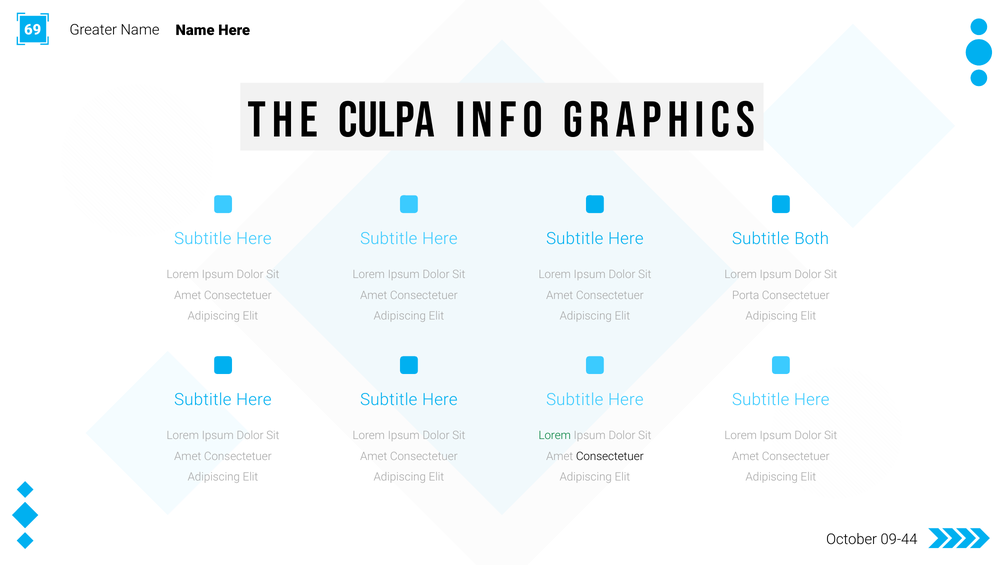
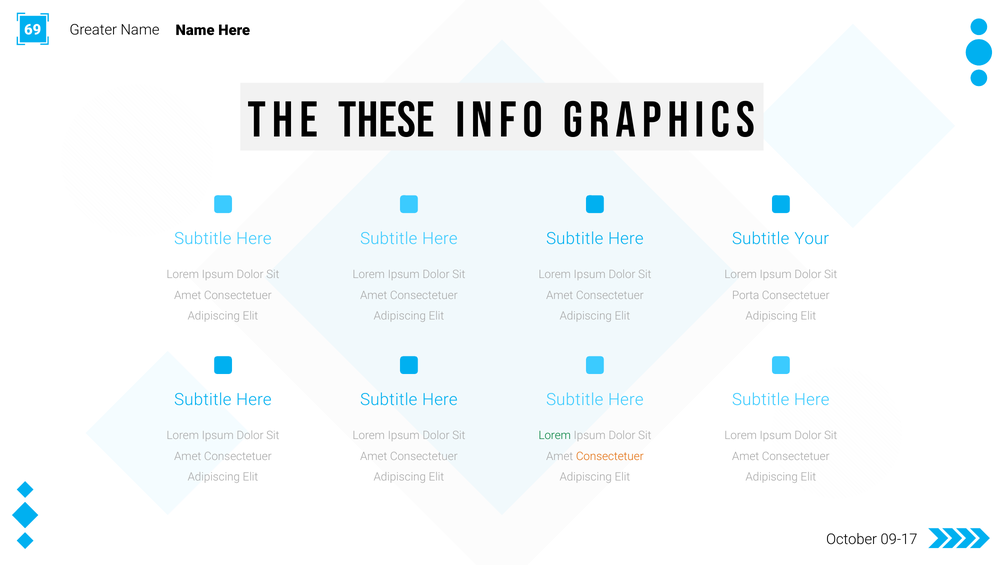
culpa: culpa -> these (386, 120)
Both: Both -> Your (812, 239)
Consectetuer colour: black -> orange (610, 456)
09-44: 09-44 -> 09-17 (899, 539)
